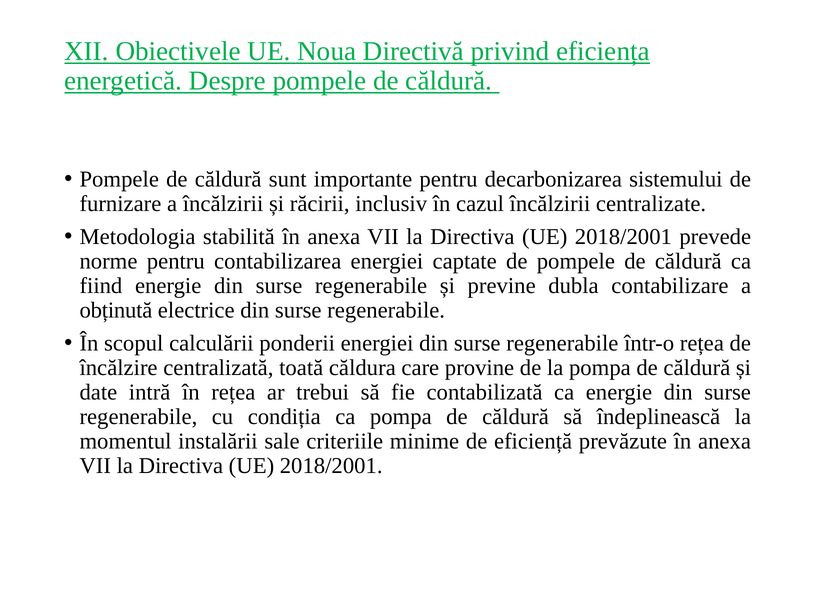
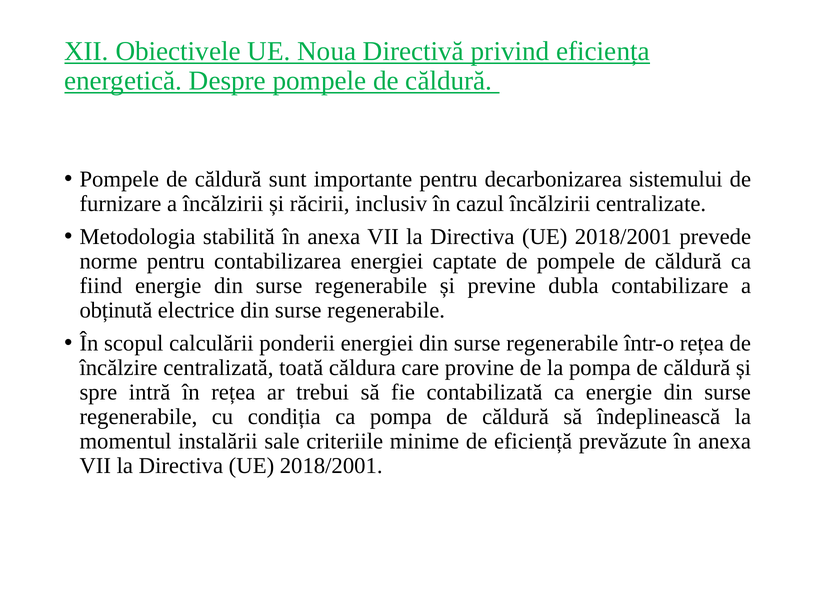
date: date -> spre (98, 392)
